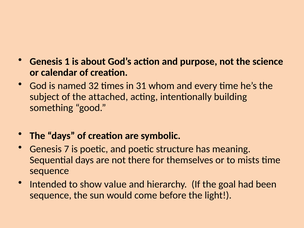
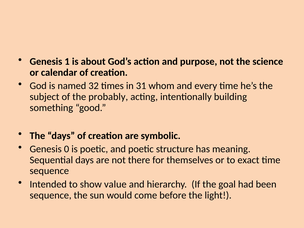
attached: attached -> probably (108, 97)
7: 7 -> 0 (67, 149)
mists: mists -> exact (248, 160)
